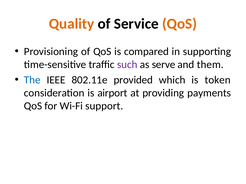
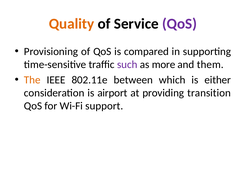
QoS colour: orange -> purple (180, 24)
serve: serve -> more (164, 65)
The colour: blue -> orange (32, 80)
provided: provided -> between (133, 80)
token: token -> either (218, 80)
payments: payments -> transition (209, 93)
